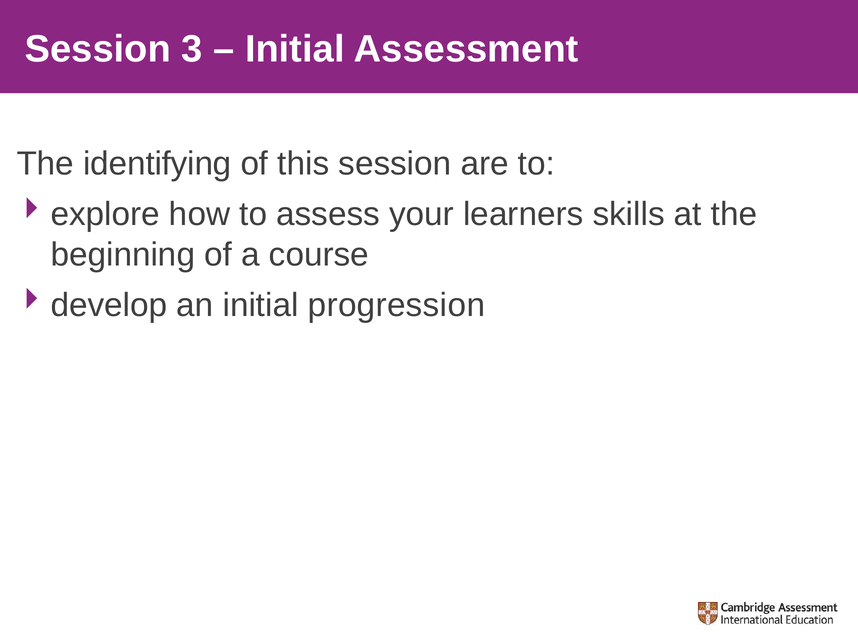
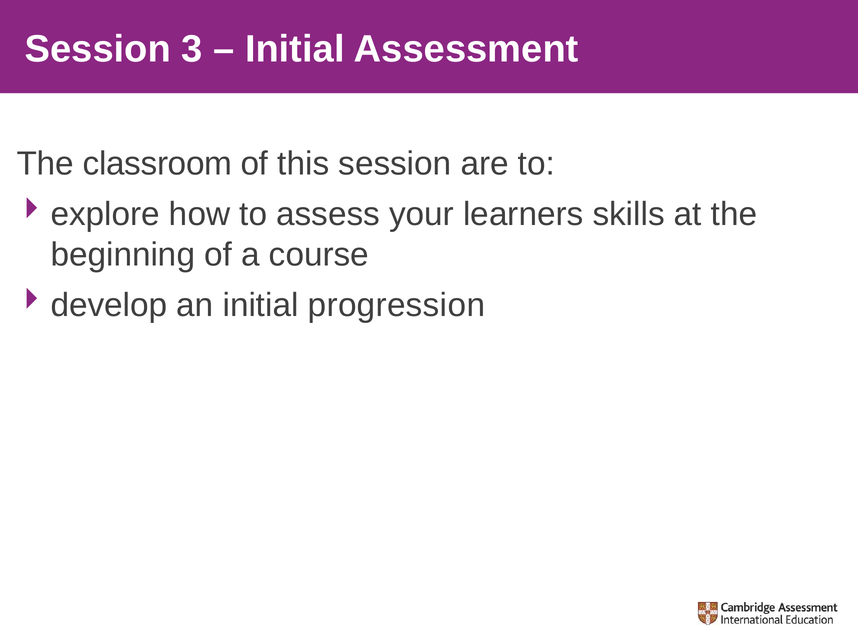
identifying: identifying -> classroom (157, 163)
